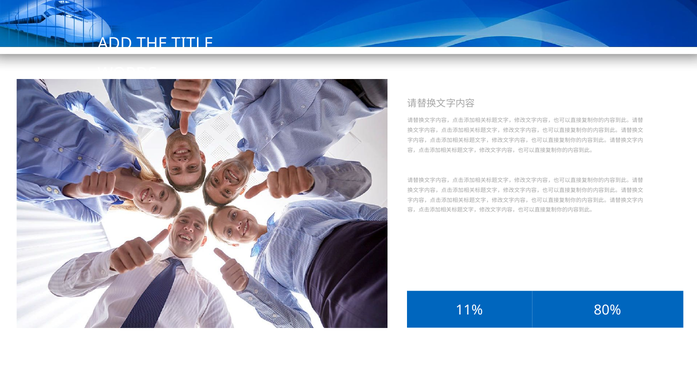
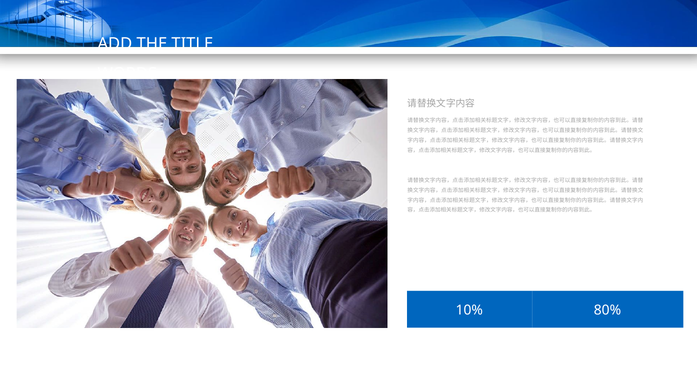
11%: 11% -> 10% (469, 310)
